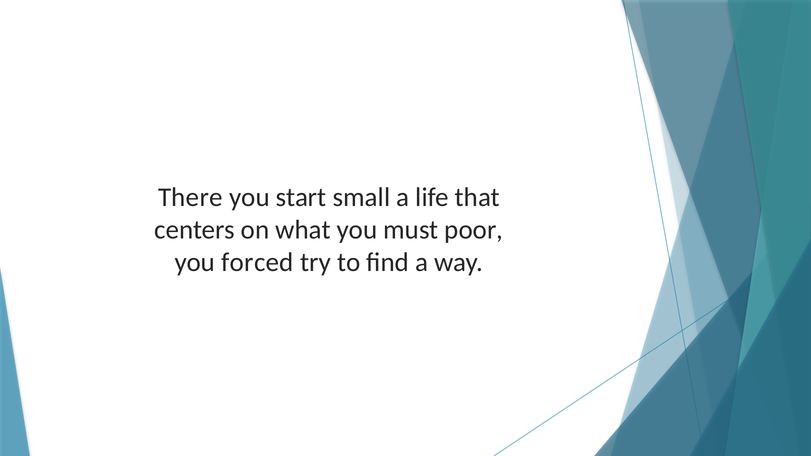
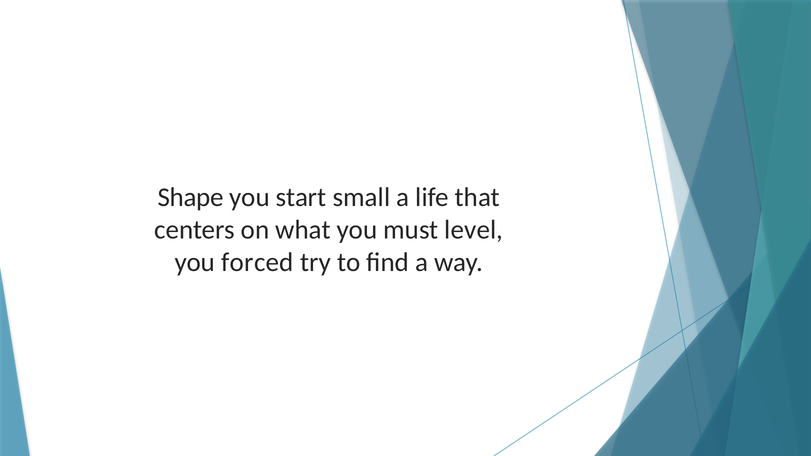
There: There -> Shape (191, 198)
poor: poor -> level (474, 230)
